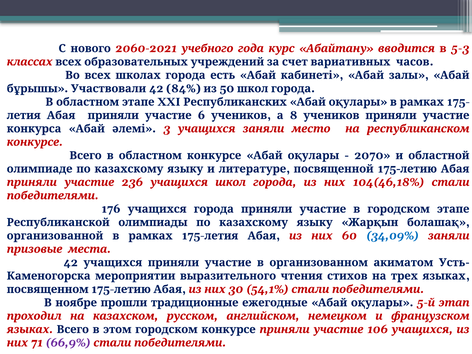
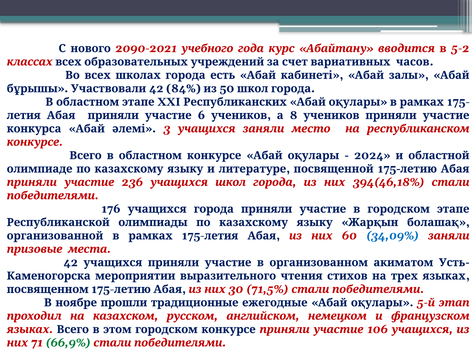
2060-2021: 2060-2021 -> 2090-2021 (146, 48)
5-3: 5-3 -> 5-2 (460, 48)
2070: 2070 -> 2024 (372, 155)
104(46,18%: 104(46,18% -> 394(46,18% (389, 182)
54,1%: 54,1% -> 71,5% (267, 289)
66,9% colour: purple -> green (68, 343)
